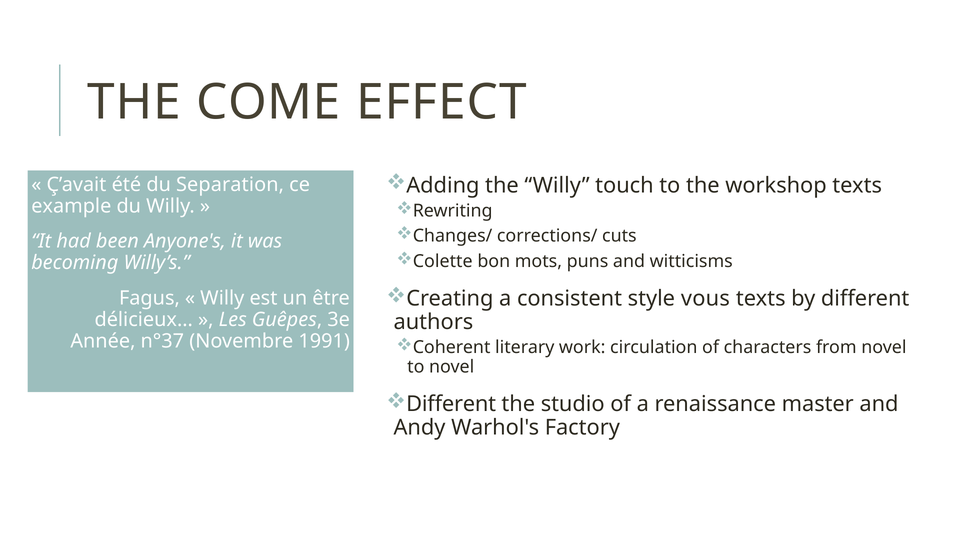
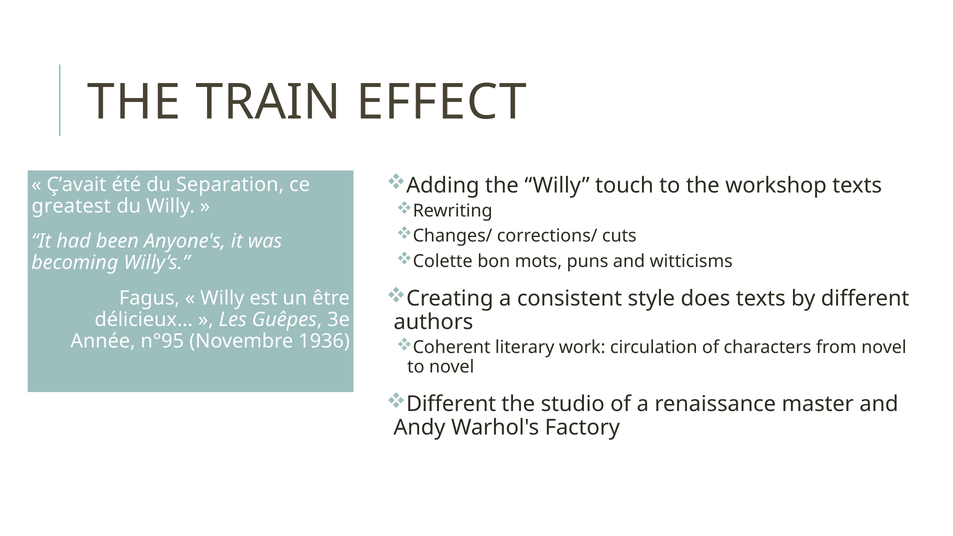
COME: COME -> TRAIN (269, 102)
example: example -> greatest (71, 206)
vous: vous -> does (706, 299)
n°37: n°37 -> n°95 (162, 341)
1991: 1991 -> 1936 (324, 341)
